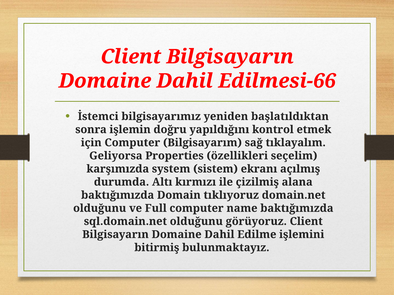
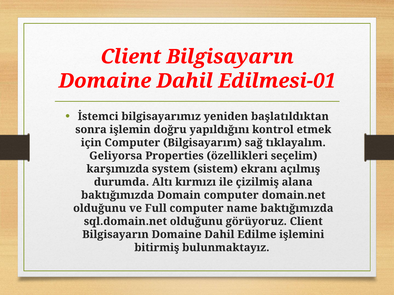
Edilmesi-66: Edilmesi-66 -> Edilmesi-01 (277, 81)
Domain tıklıyoruz: tıklıyoruz -> computer (231, 195)
